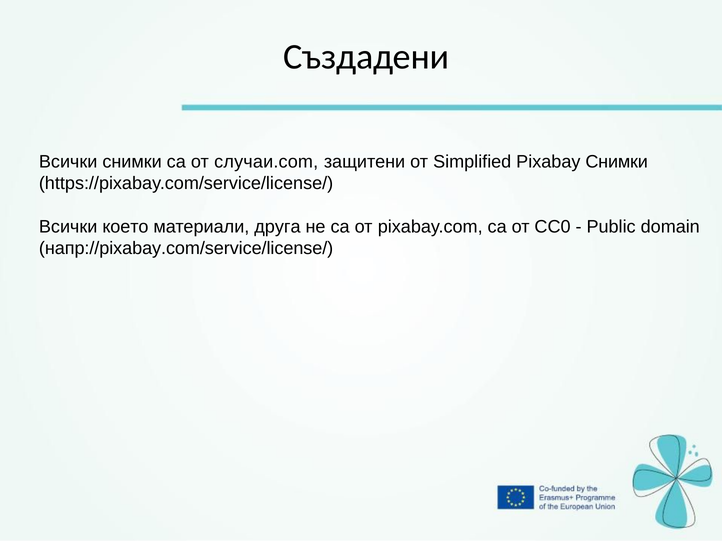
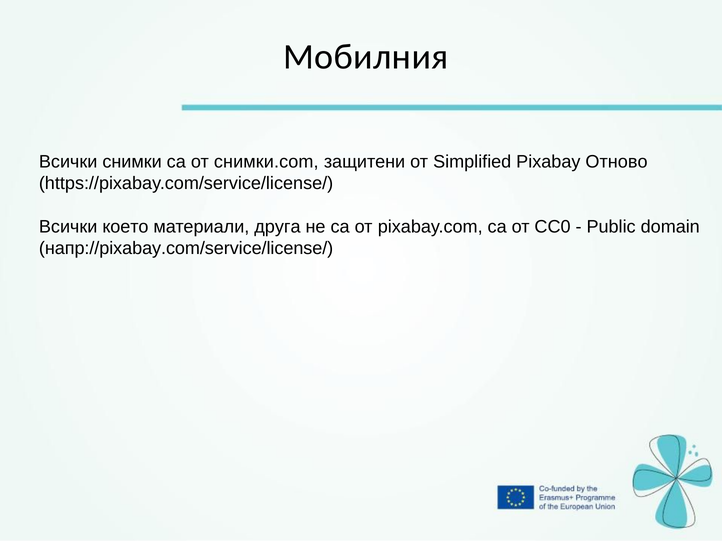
Създадени: Създадени -> Мобилния (366, 57)
случаи.com: случаи.com -> снимки.com (266, 162)
Pixabay Снимки: Снимки -> Отново (617, 162)
